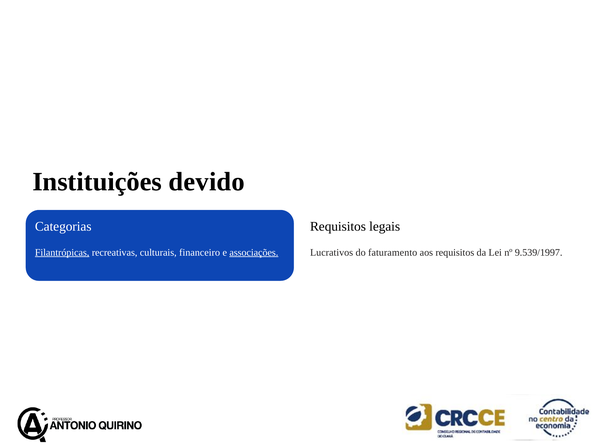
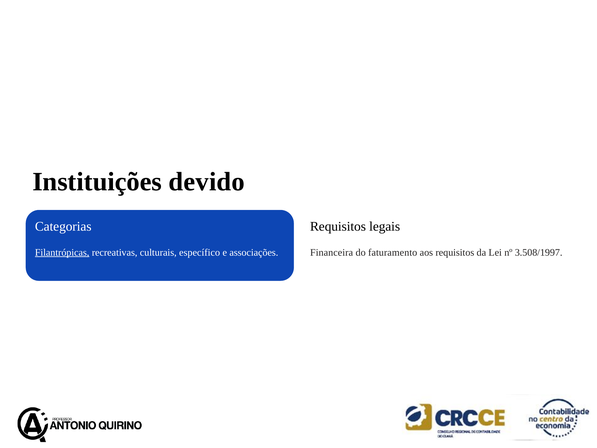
financeiro: financeiro -> específico (200, 252)
associações underline: present -> none (254, 252)
Lucrativos: Lucrativos -> Financeira (332, 252)
9.539/1997: 9.539/1997 -> 3.508/1997 (539, 252)
